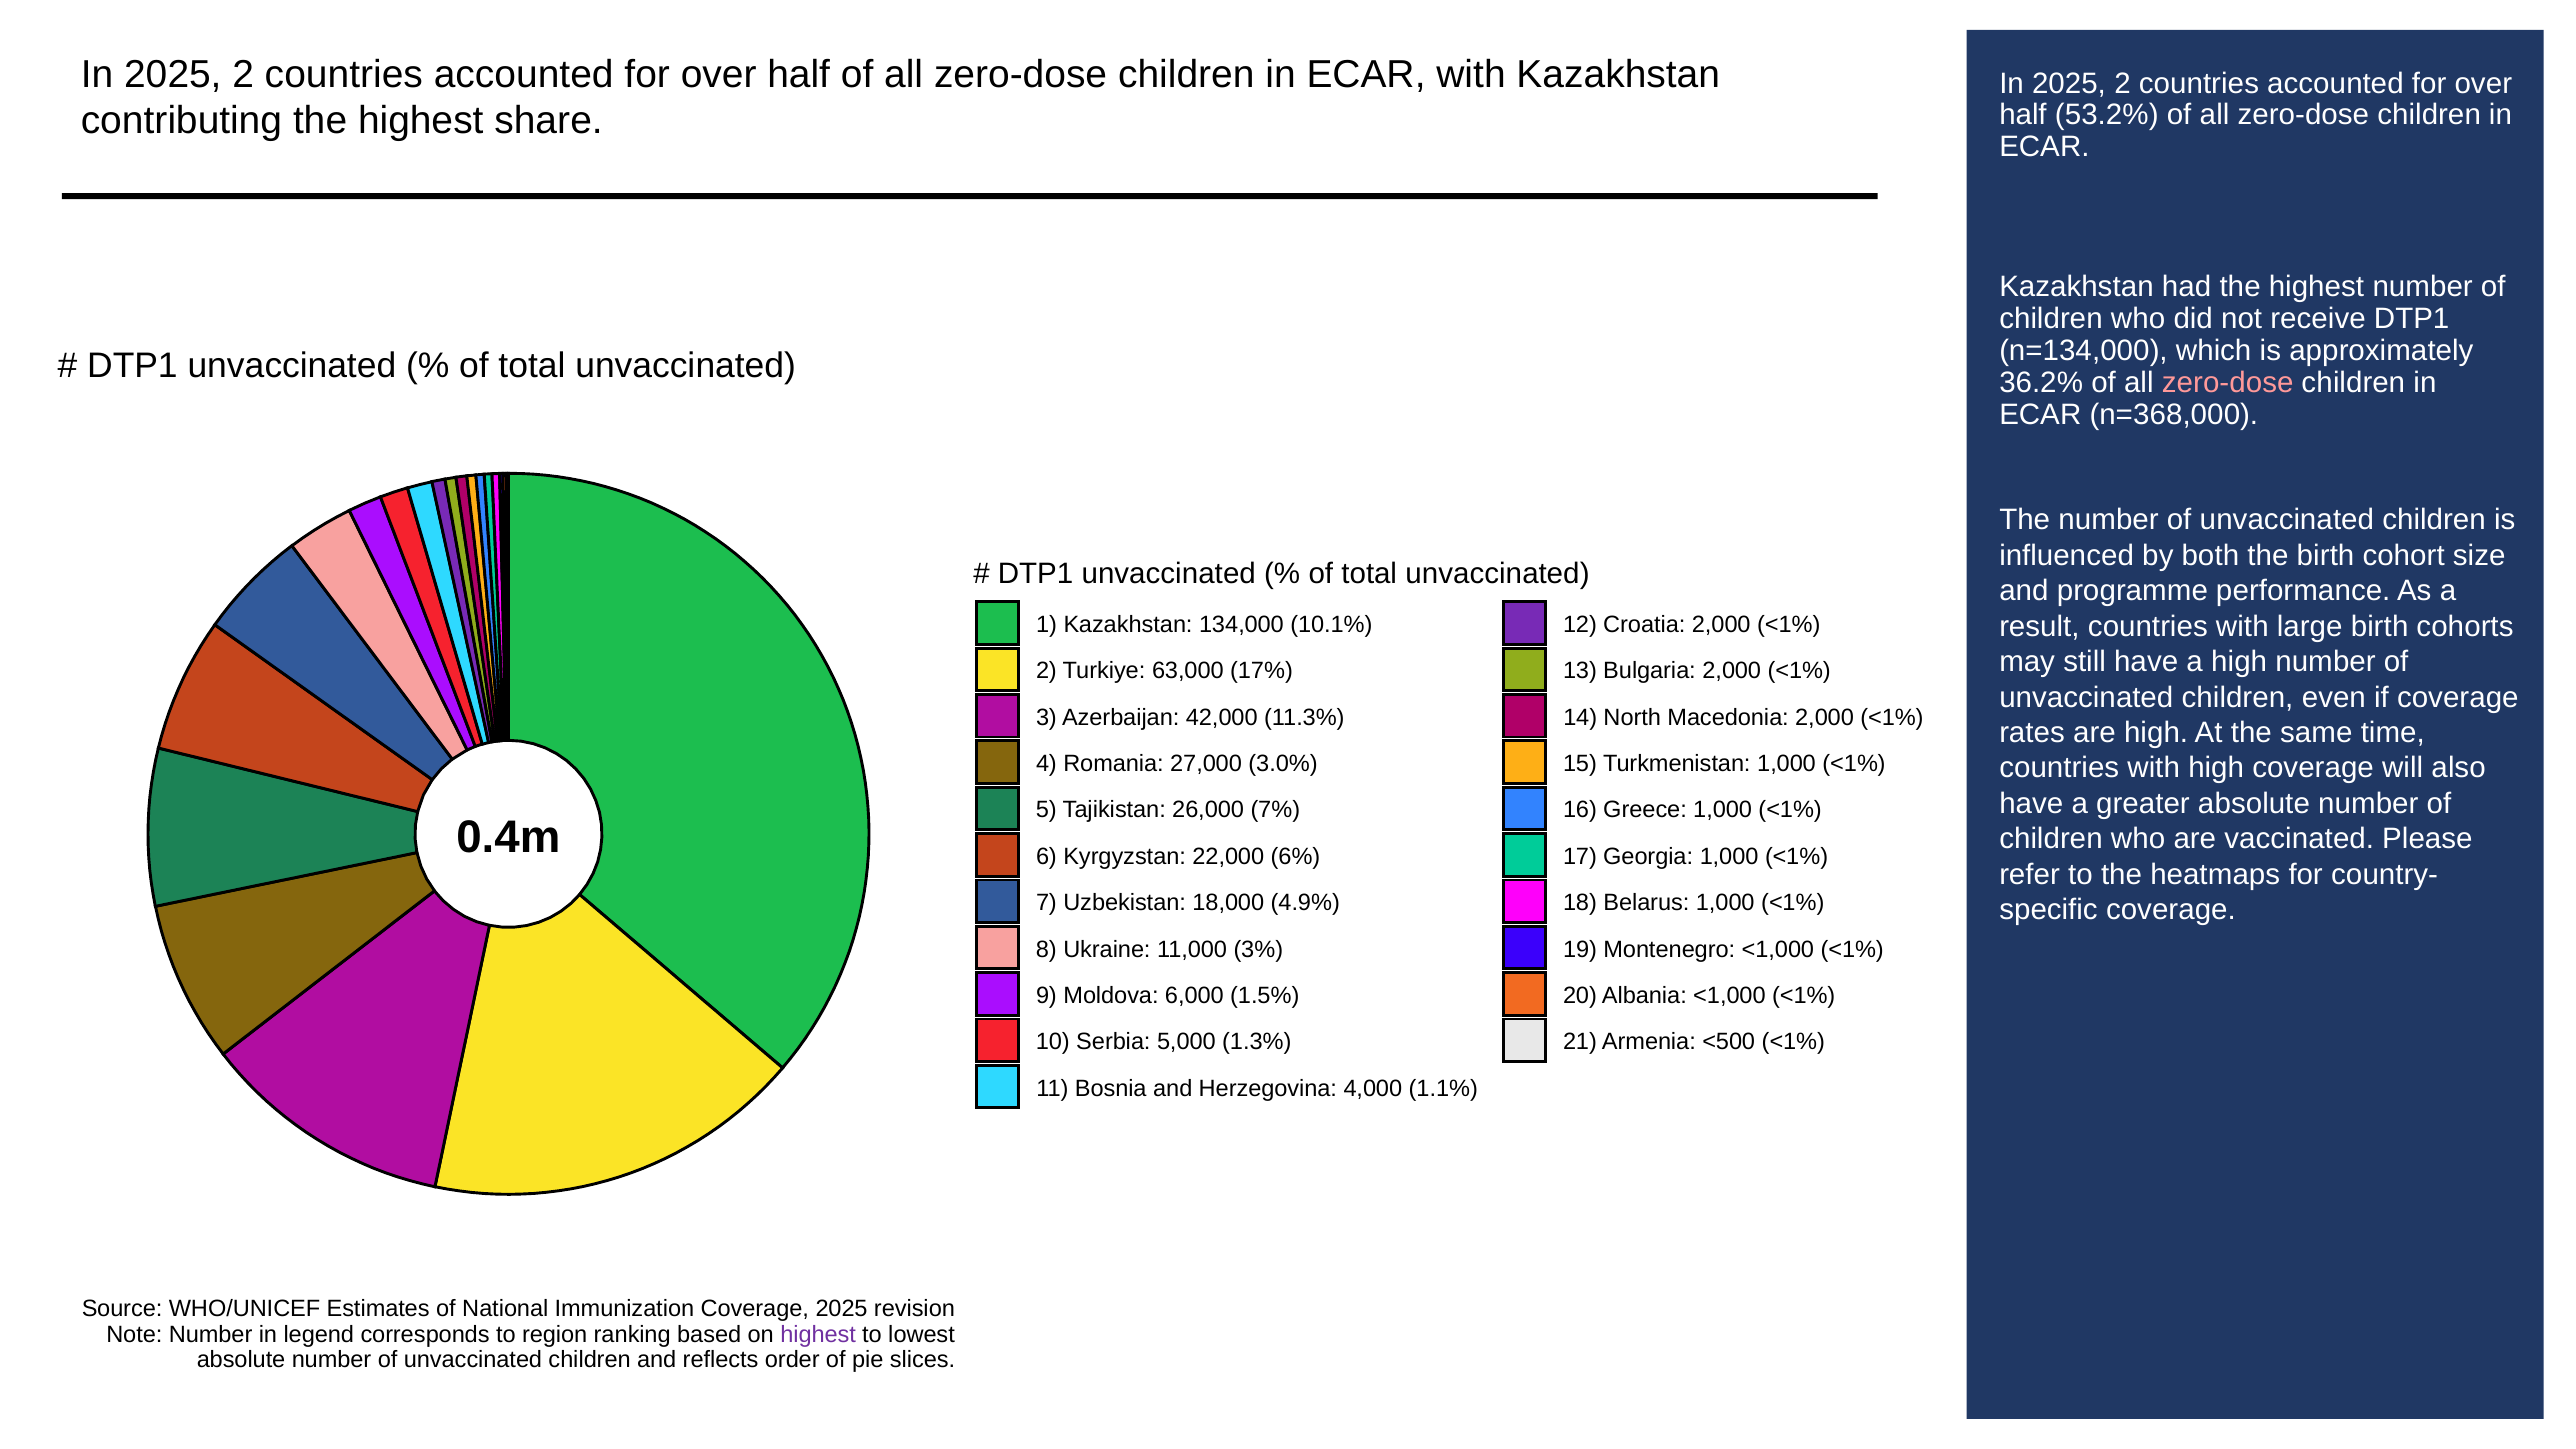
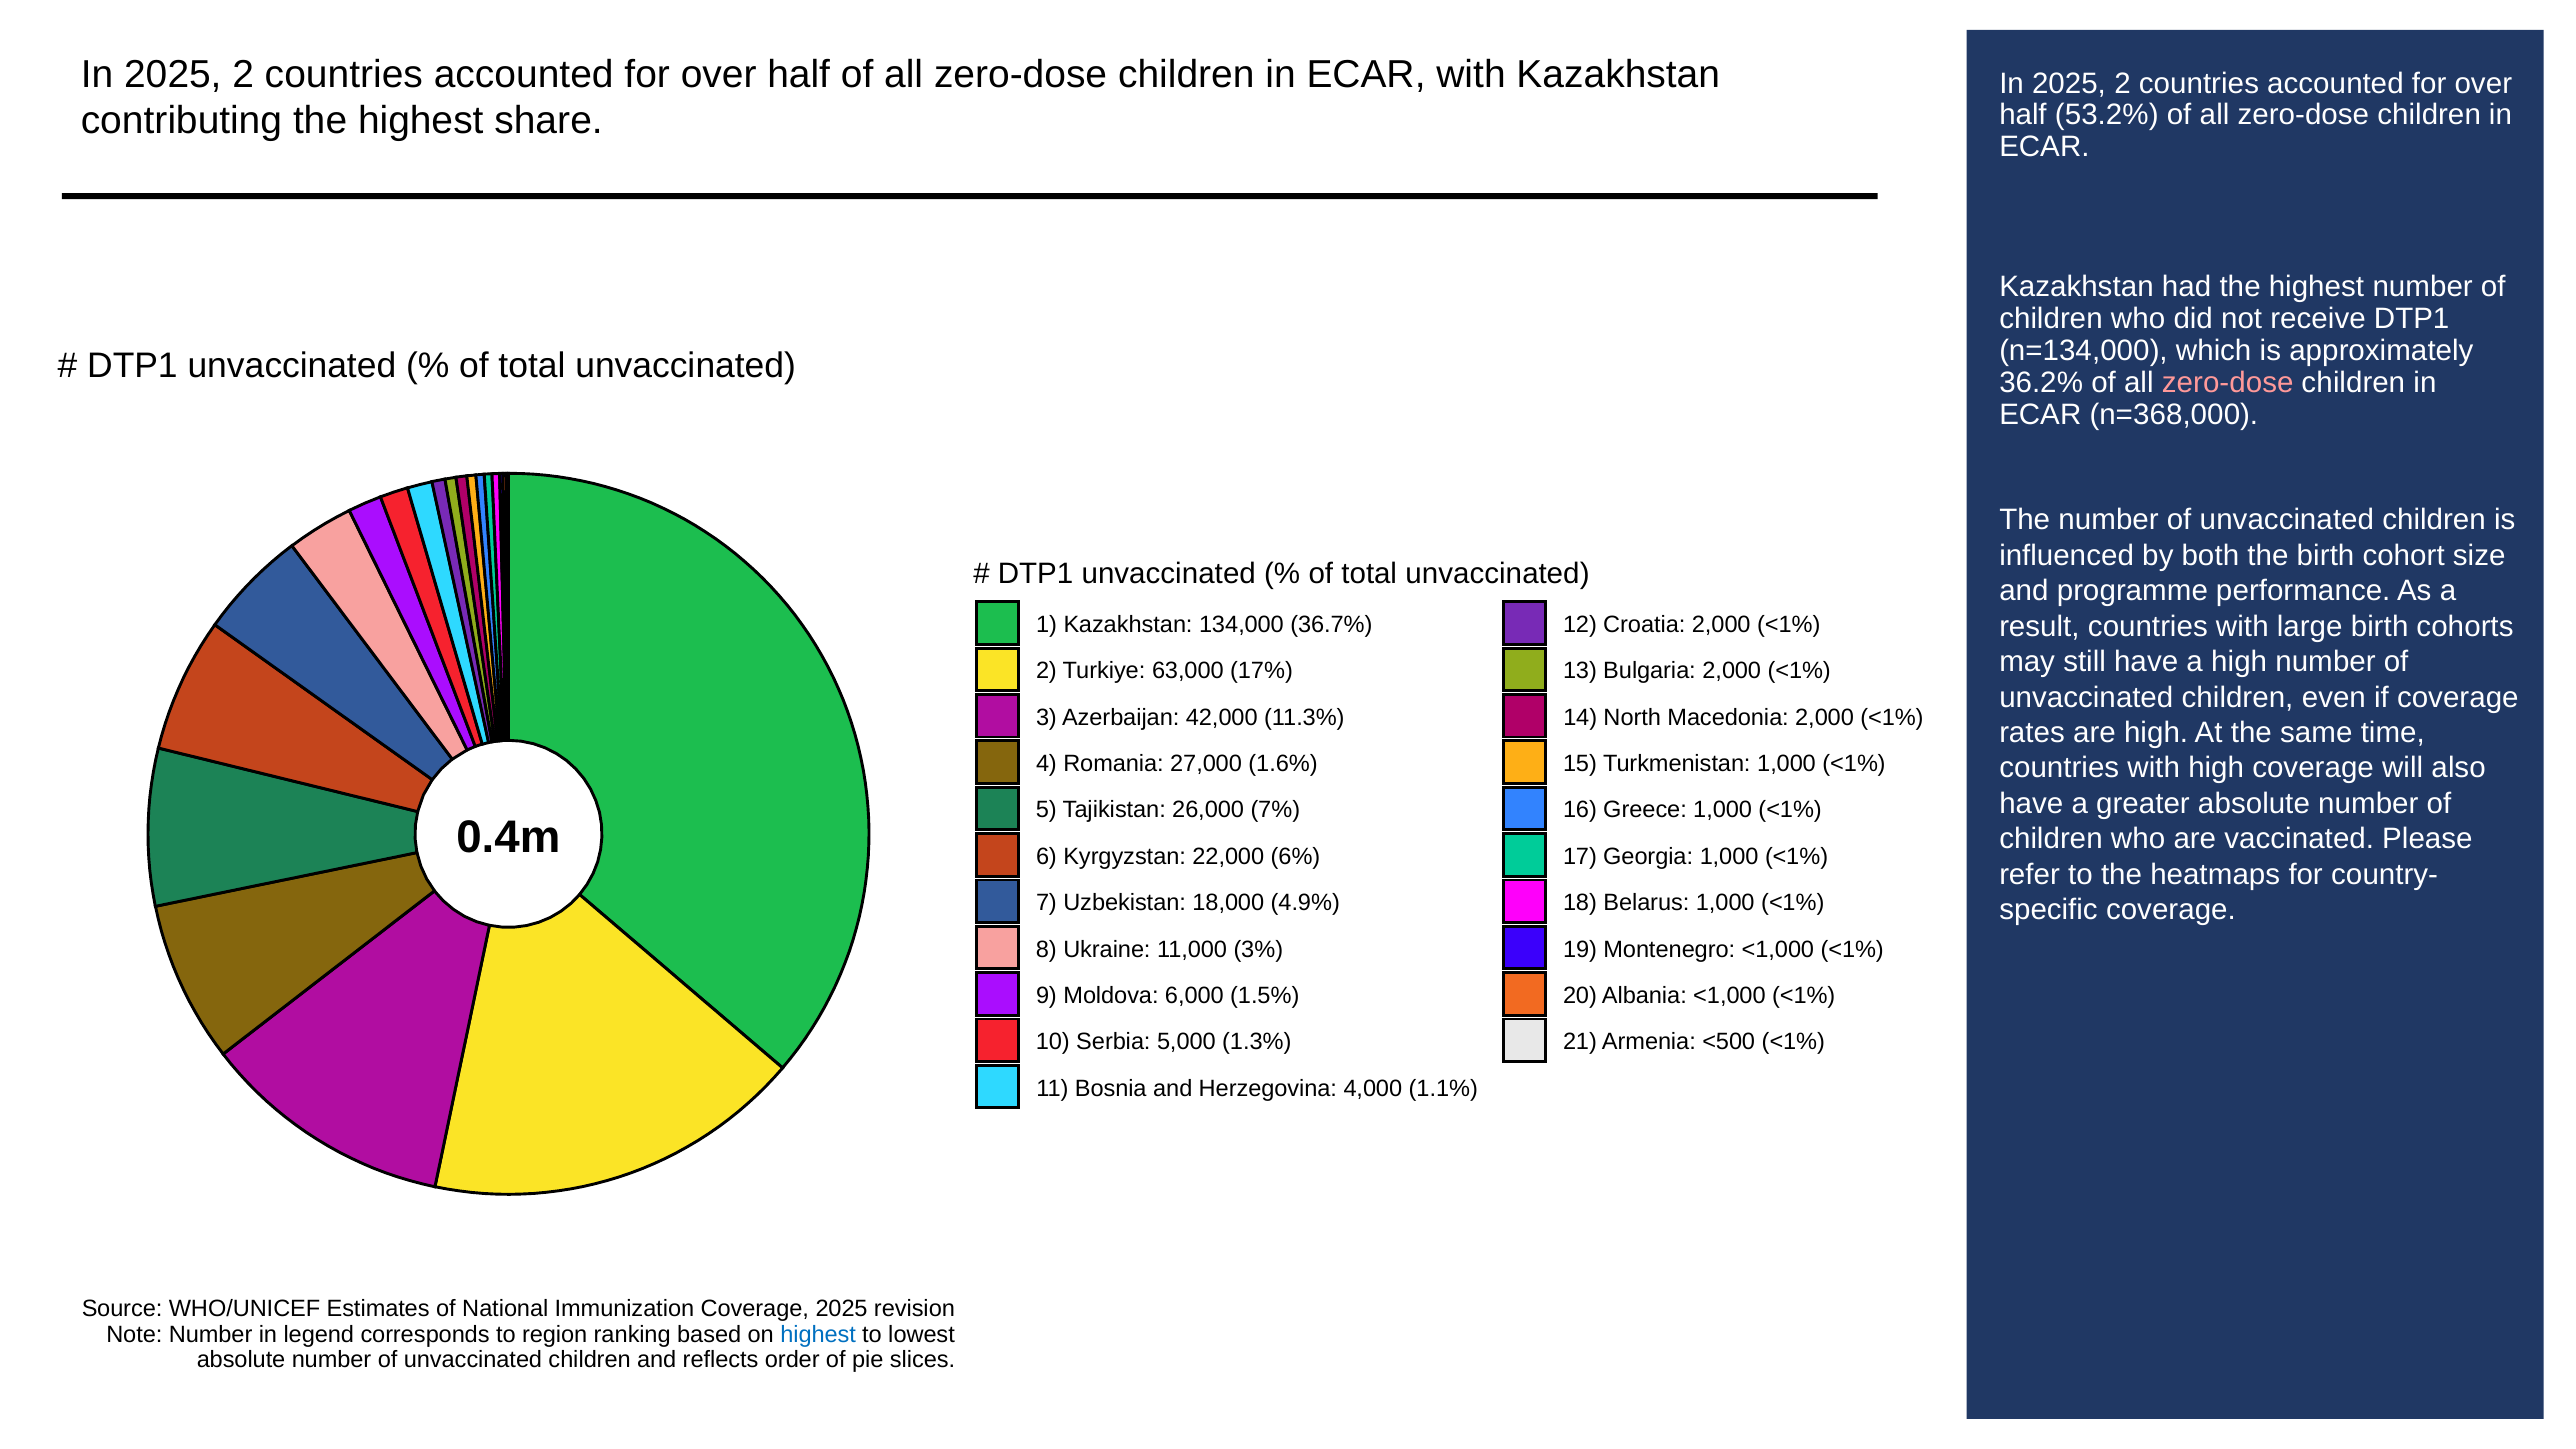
10.1%: 10.1% -> 36.7% (1331, 625)
3.0%: 3.0% -> 1.6% (1283, 764)
highest colour: purple -> blue (818, 1335)
